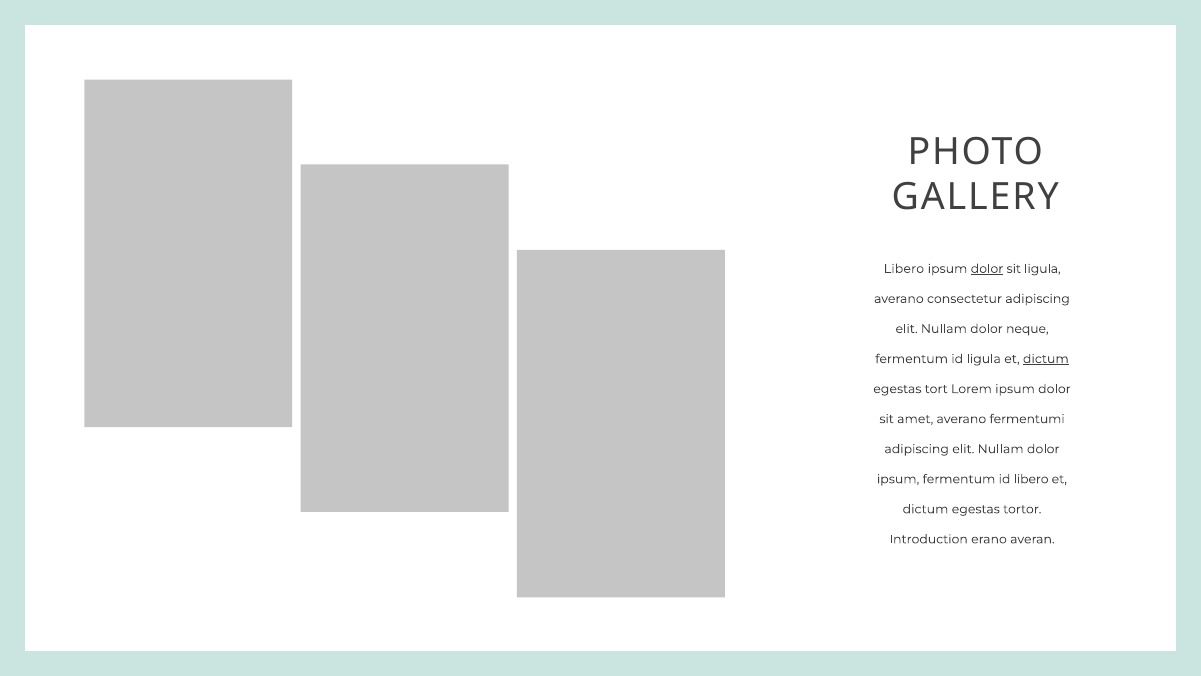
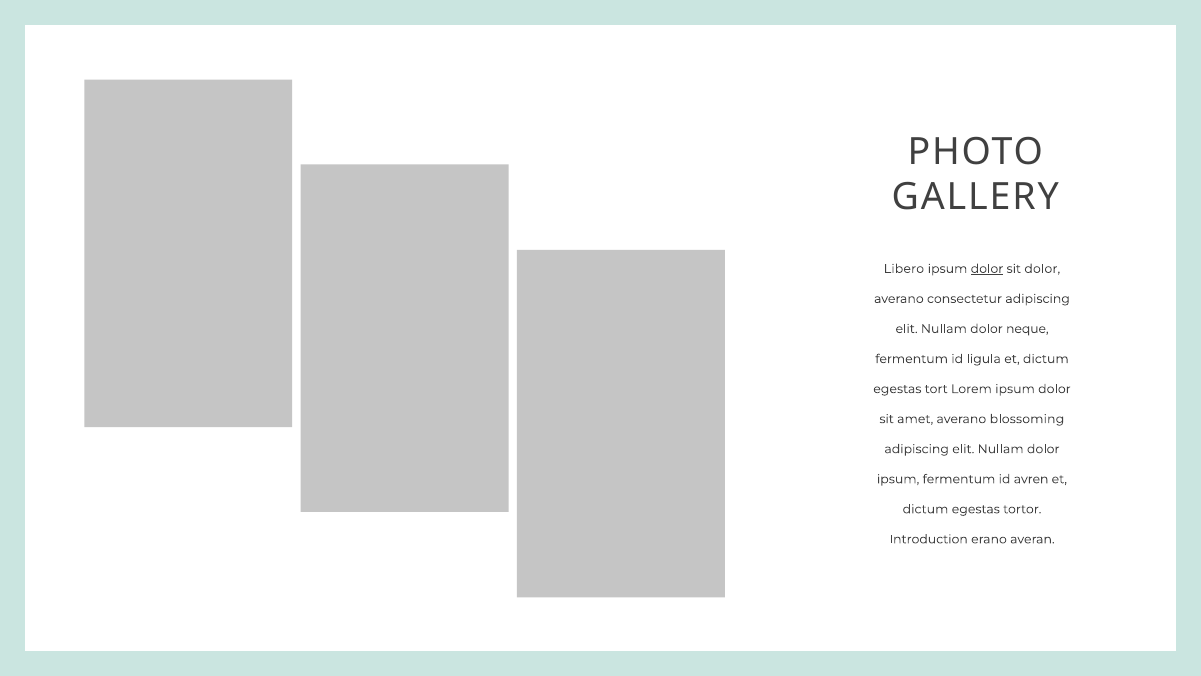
sit ligula: ligula -> dolor (1042, 269)
dictum underline: present -> none (1046, 359)
fermentumi: fermentumi -> blossoming (1027, 419)
id libero: libero -> avren (1031, 479)
